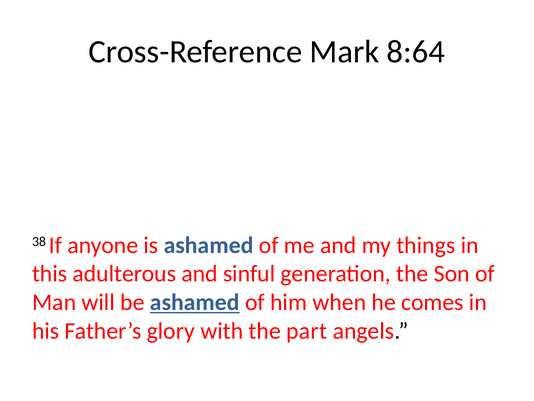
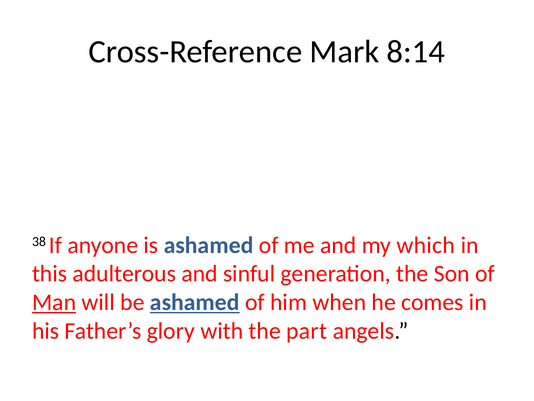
8:64: 8:64 -> 8:14 (416, 52)
things: things -> which (426, 245)
Man underline: none -> present (54, 302)
